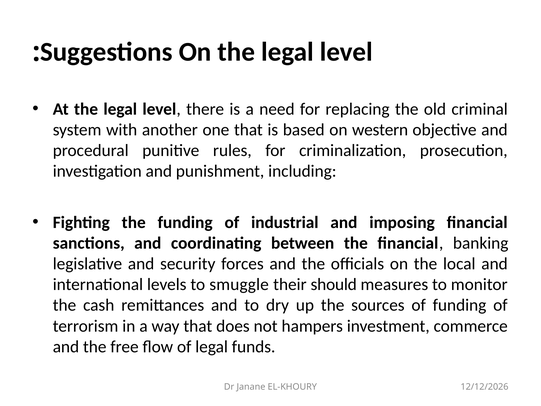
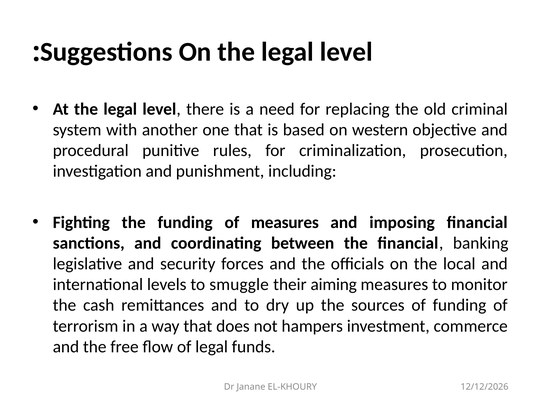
of industrial: industrial -> measures (285, 222)
should: should -> aiming (334, 284)
